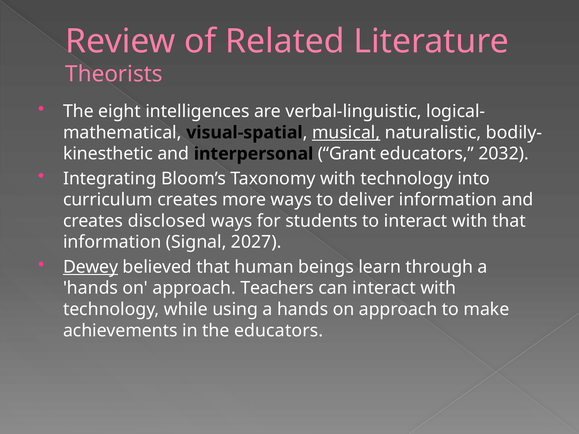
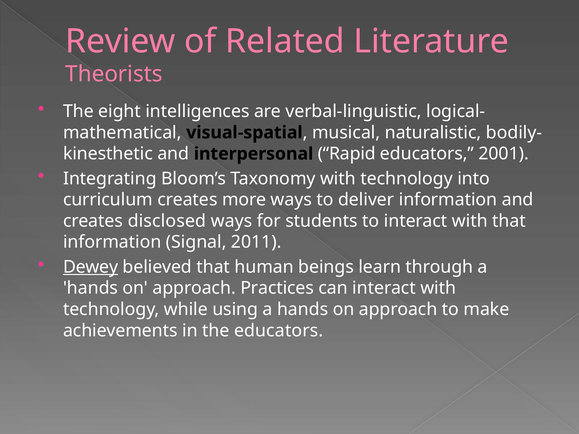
musical underline: present -> none (346, 133)
Grant: Grant -> Rapid (347, 154)
2032: 2032 -> 2001 (504, 154)
2027: 2027 -> 2011 (256, 242)
Teachers: Teachers -> Practices (277, 288)
